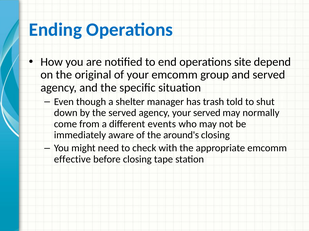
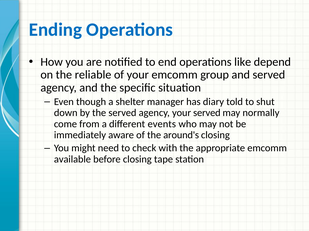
site: site -> like (243, 62)
original: original -> reliable (93, 75)
trash: trash -> diary (213, 102)
effective: effective -> available (72, 160)
